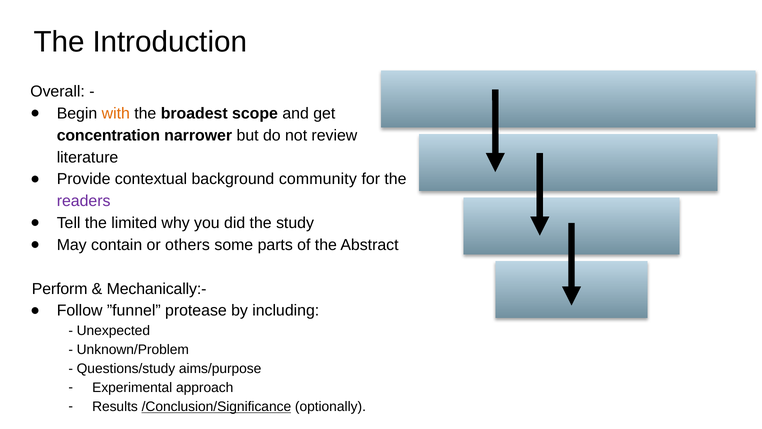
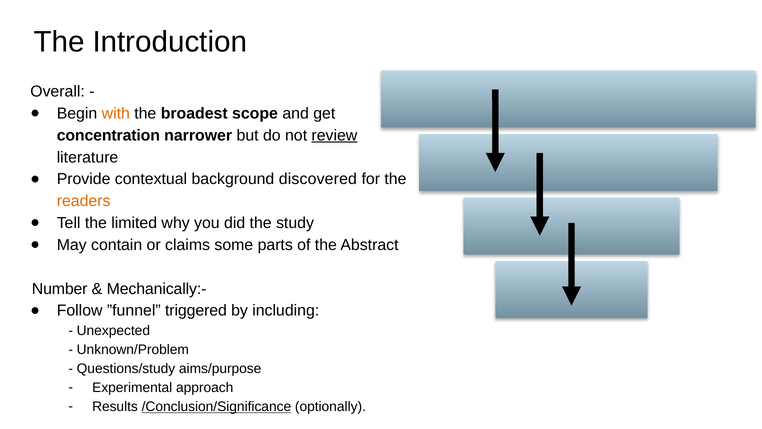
review underline: none -> present (334, 135)
community: community -> discovered (318, 179)
readers colour: purple -> orange (84, 201)
others: others -> claims (188, 245)
Perform: Perform -> Number (60, 289)
protease: protease -> triggered (196, 310)
